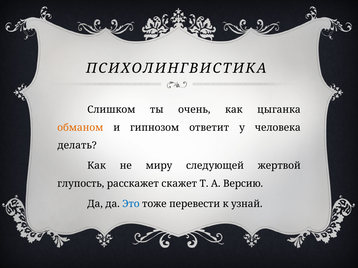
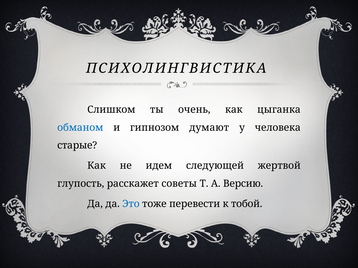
обманом colour: orange -> blue (80, 128)
ответит: ответит -> думают (209, 128)
делать: делать -> старые (77, 146)
миру: миру -> идем (159, 166)
скажет: скажет -> советы (179, 184)
узнай: узнай -> тобой (247, 204)
